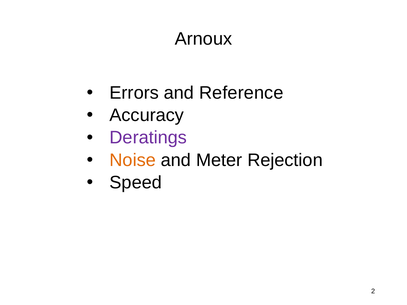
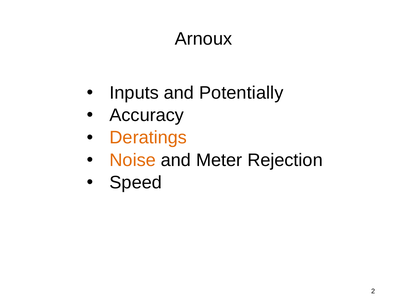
Errors: Errors -> Inputs (134, 93)
Reference: Reference -> Potentially (241, 93)
Deratings colour: purple -> orange (148, 138)
